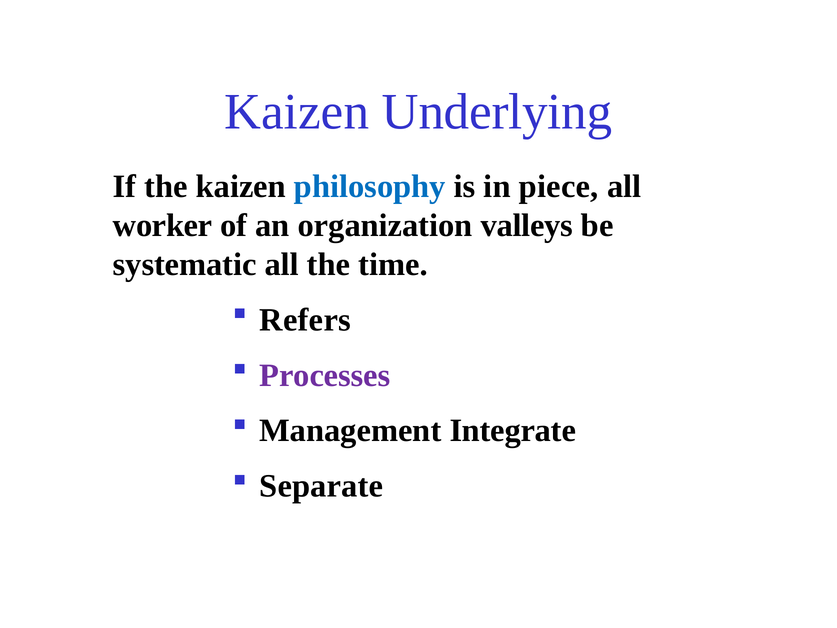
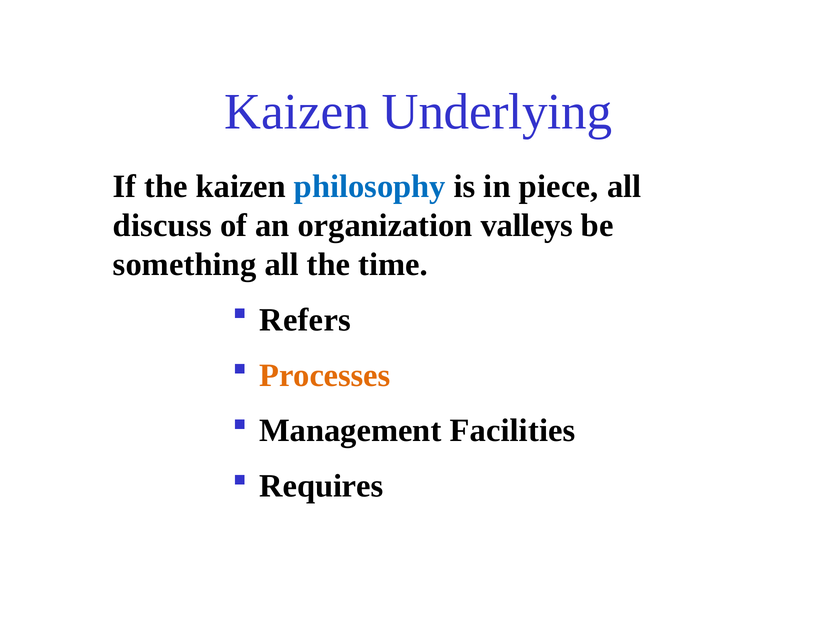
worker: worker -> discuss (162, 225)
systematic: systematic -> something (185, 264)
Processes colour: purple -> orange (325, 375)
Integrate: Integrate -> Facilities (513, 431)
Separate: Separate -> Requires (321, 486)
